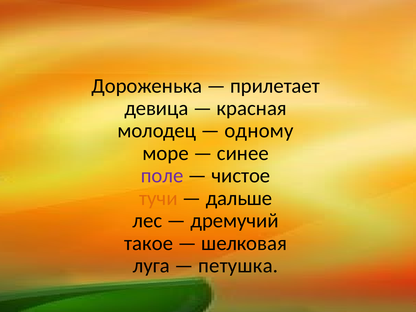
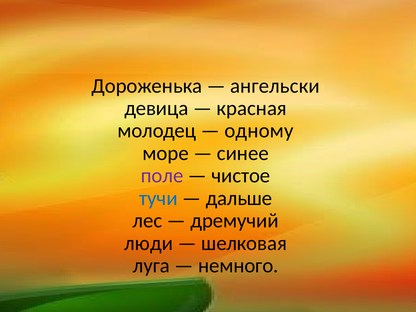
прилетает: прилетает -> ангельски (275, 86)
тучи colour: orange -> blue (158, 198)
такое: такое -> люди (149, 243)
петушка: петушка -> немного (238, 266)
